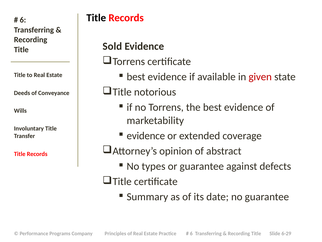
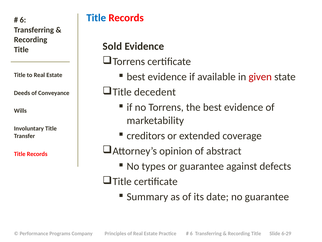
Title colour: black -> blue (96, 18)
notorious: notorious -> decedent (155, 92)
evidence: evidence -> creditors (146, 135)
